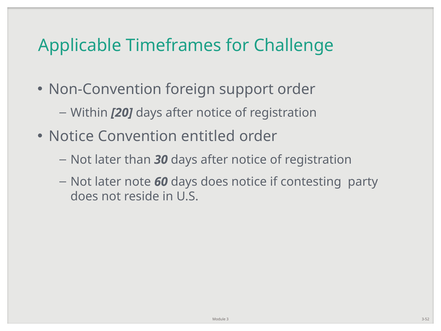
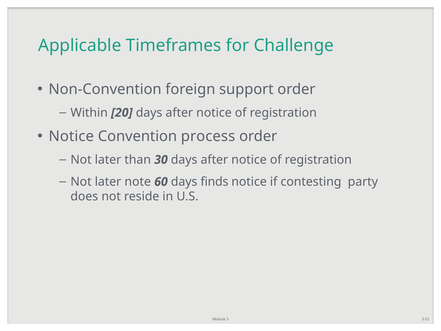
entitled: entitled -> process (208, 136)
days does: does -> finds (214, 182)
